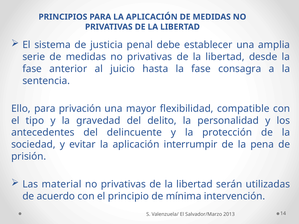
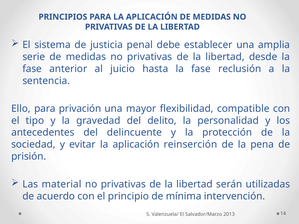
consagra: consagra -> reclusión (240, 69)
interrumpir: interrumpir -> reinserción (191, 145)
